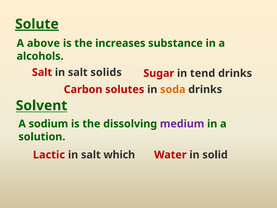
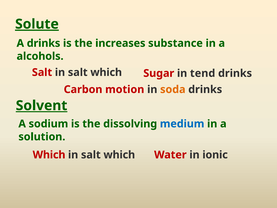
A above: above -> drinks (44, 43)
Salt in salt solids: solids -> which (106, 72)
solutes: solutes -> motion (125, 89)
Solvent underline: none -> present (42, 105)
medium colour: purple -> blue (182, 124)
Lactic: Lactic -> Which (49, 155)
solid: solid -> ionic (215, 155)
